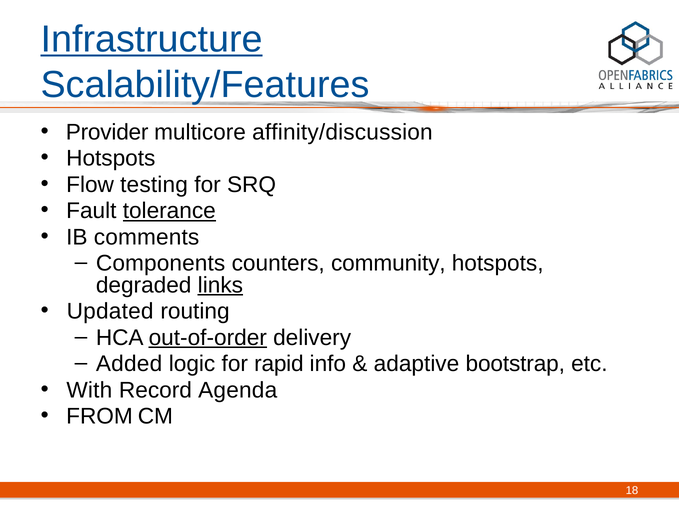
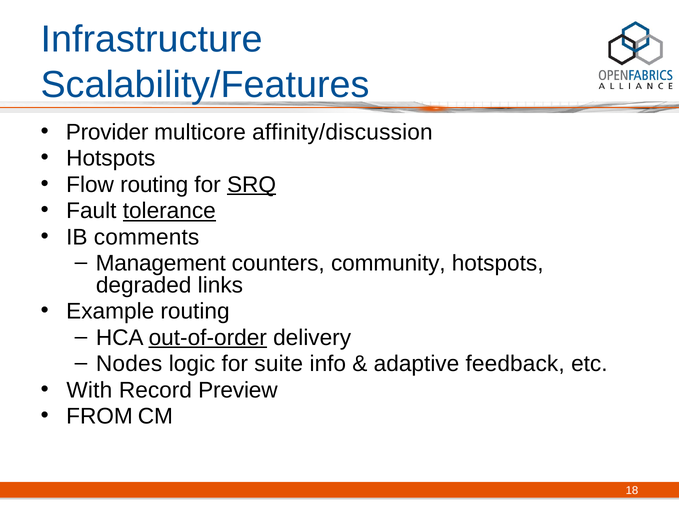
Infrastructure underline: present -> none (152, 39)
Flow testing: testing -> routing (154, 185)
SRQ underline: none -> present (252, 185)
Components: Components -> Management (161, 263)
links underline: present -> none (220, 285)
Updated: Updated -> Example (110, 311)
Added: Added -> Nodes (129, 364)
rapid: rapid -> suite (279, 364)
bootstrap: bootstrap -> feedback (515, 364)
Agenda: Agenda -> Preview (238, 390)
